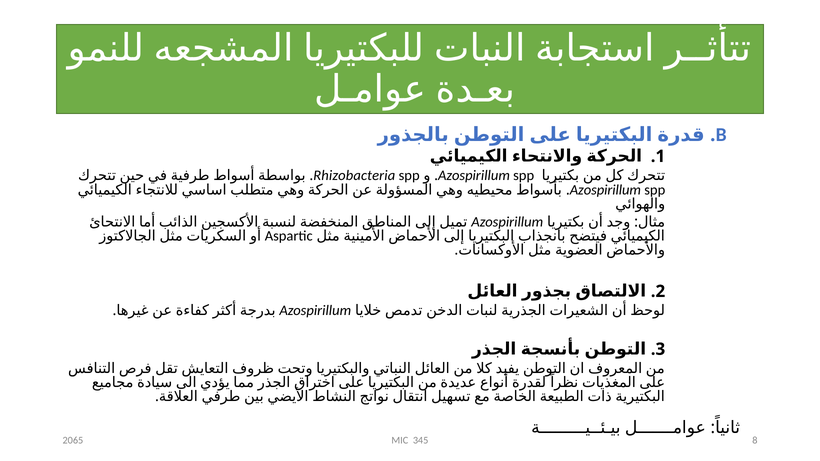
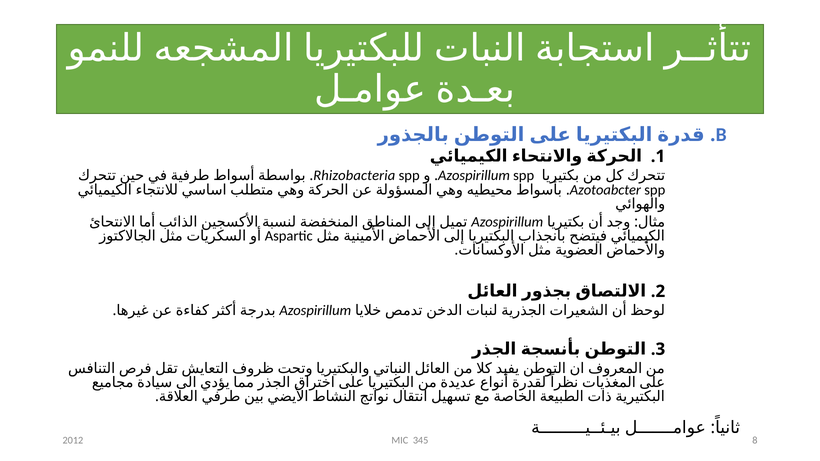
Azospirillum: Azospirillum -> Azotoabcter (605, 190)
2065: 2065 -> 2012 (73, 440)
